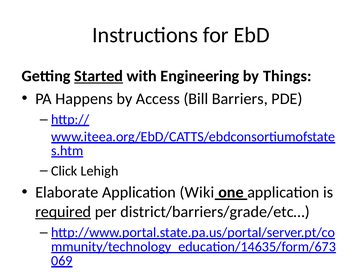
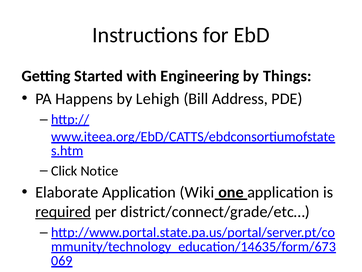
Started underline: present -> none (99, 76)
Access: Access -> Lehigh (158, 99)
Barriers: Barriers -> Address (240, 99)
Lehigh: Lehigh -> Notice (100, 171)
district/barriers/grade/etc…: district/barriers/grade/etc… -> district/connect/grade/etc… (215, 211)
